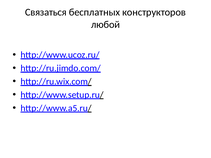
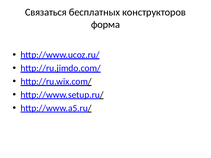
любой: любой -> форма (105, 25)
